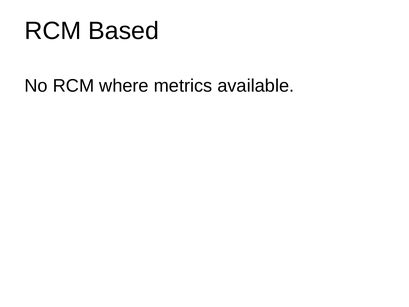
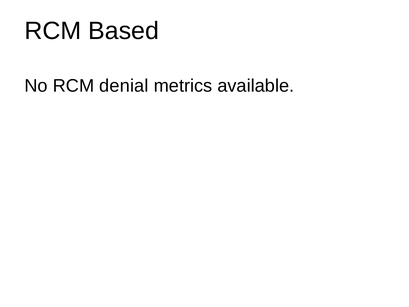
where: where -> denial (124, 86)
